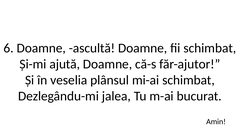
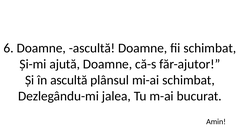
în veselia: veselia -> ascultă (69, 80)
